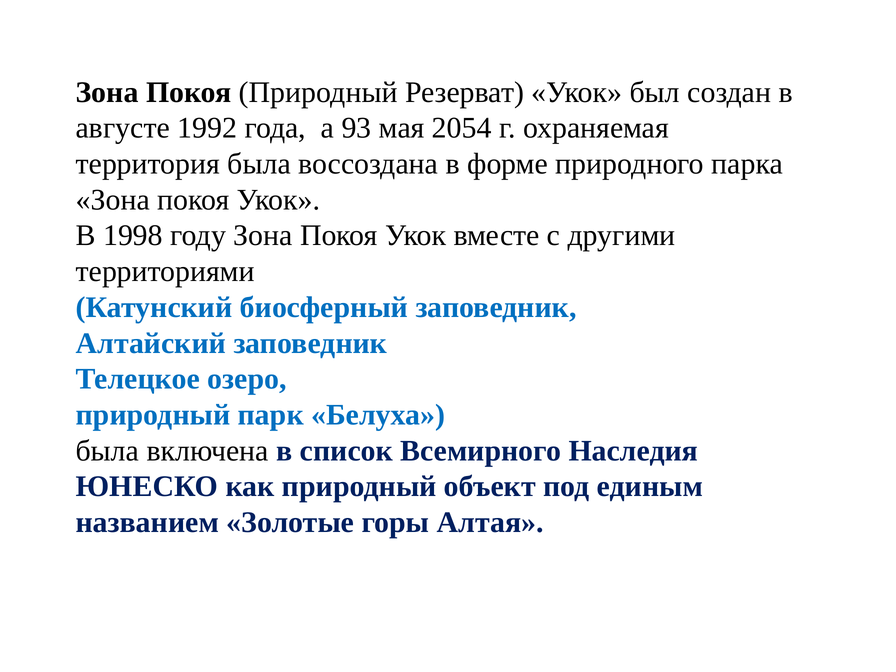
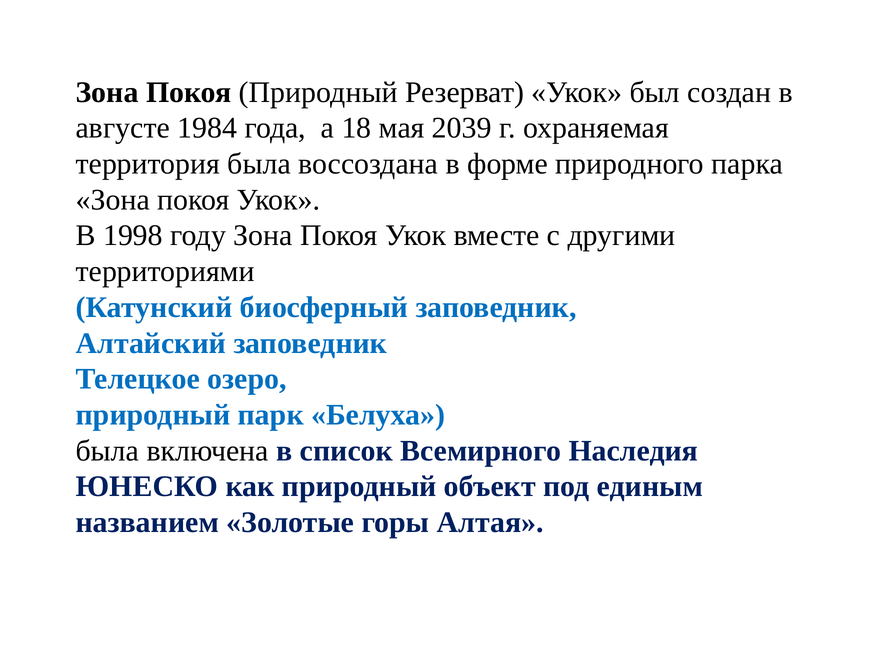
1992: 1992 -> 1984 (207, 128)
93: 93 -> 18 (356, 128)
2054: 2054 -> 2039 (462, 128)
